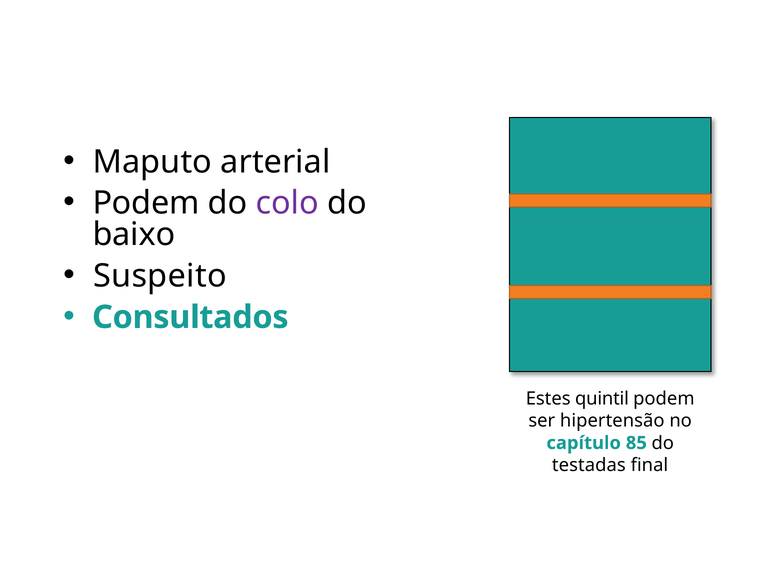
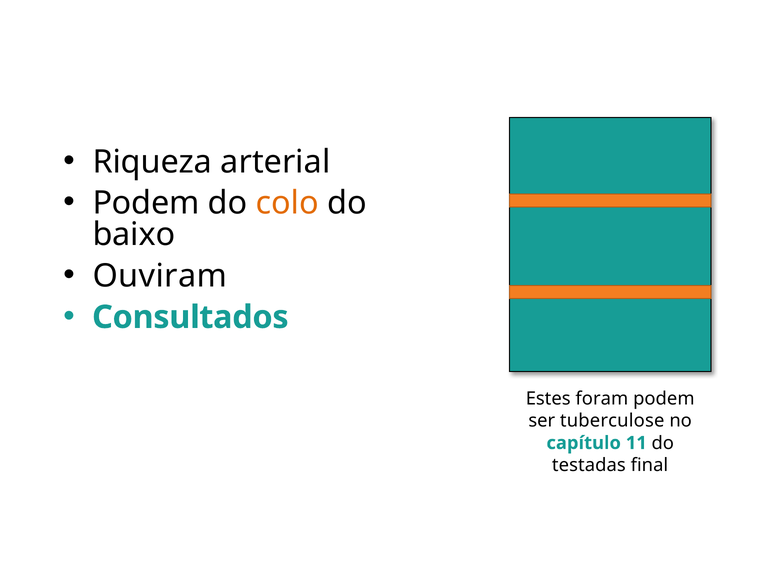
Maputo: Maputo -> Riqueza (152, 162)
colo colour: purple -> orange (287, 203)
Suspeito: Suspeito -> Ouviram (160, 276)
quintil: quintil -> foram (602, 399)
hipertensão: hipertensão -> tuberculose (612, 421)
85: 85 -> 11 (636, 443)
